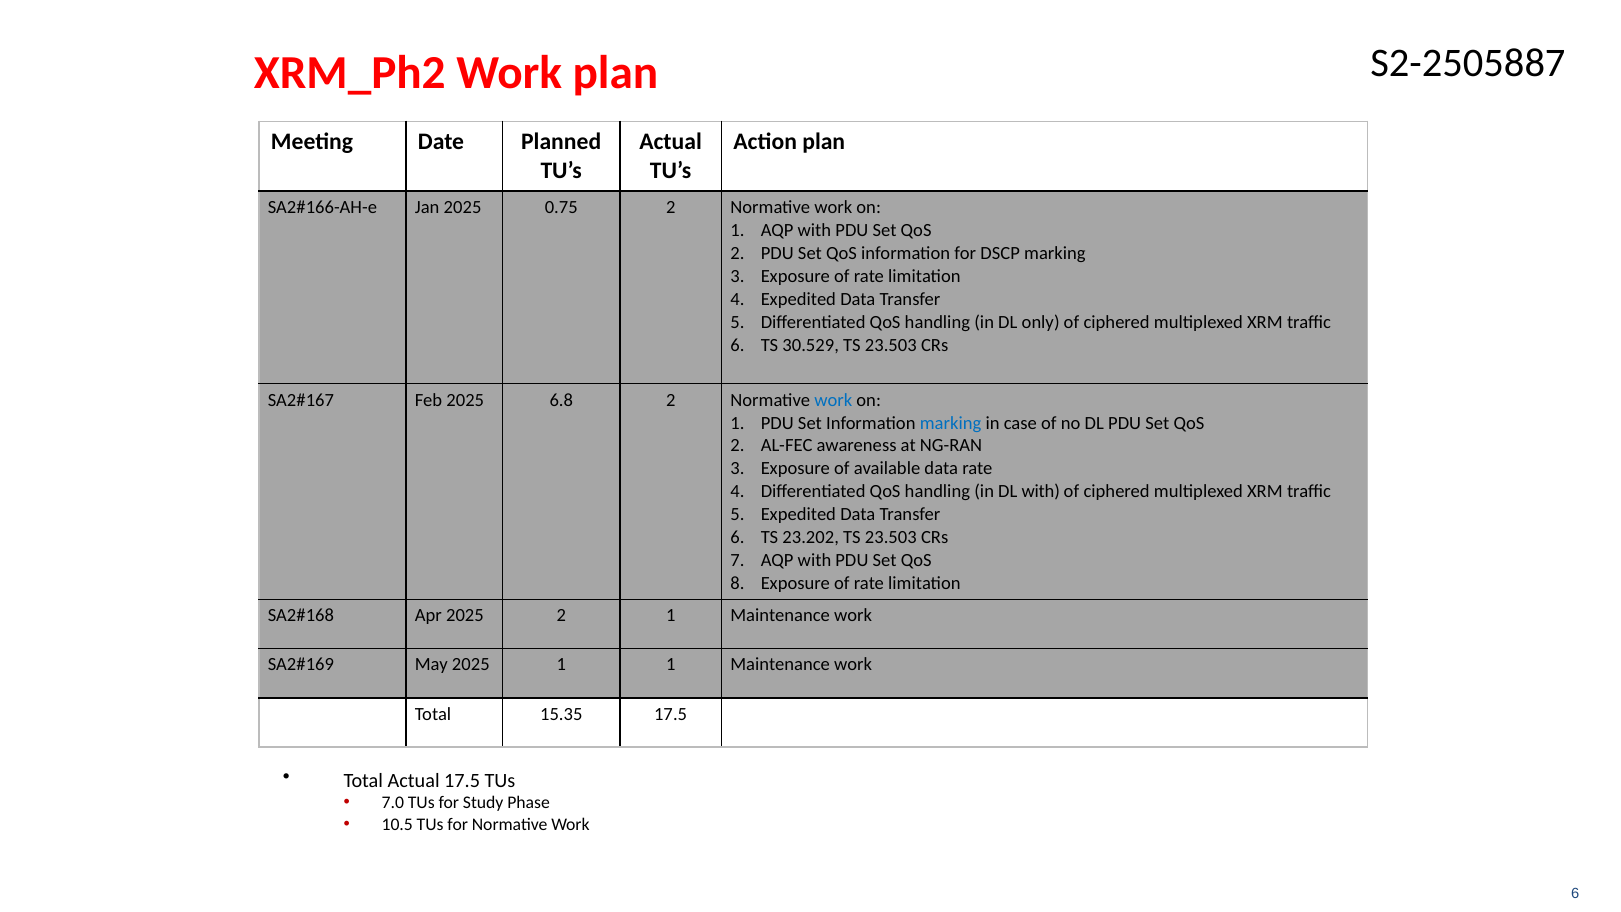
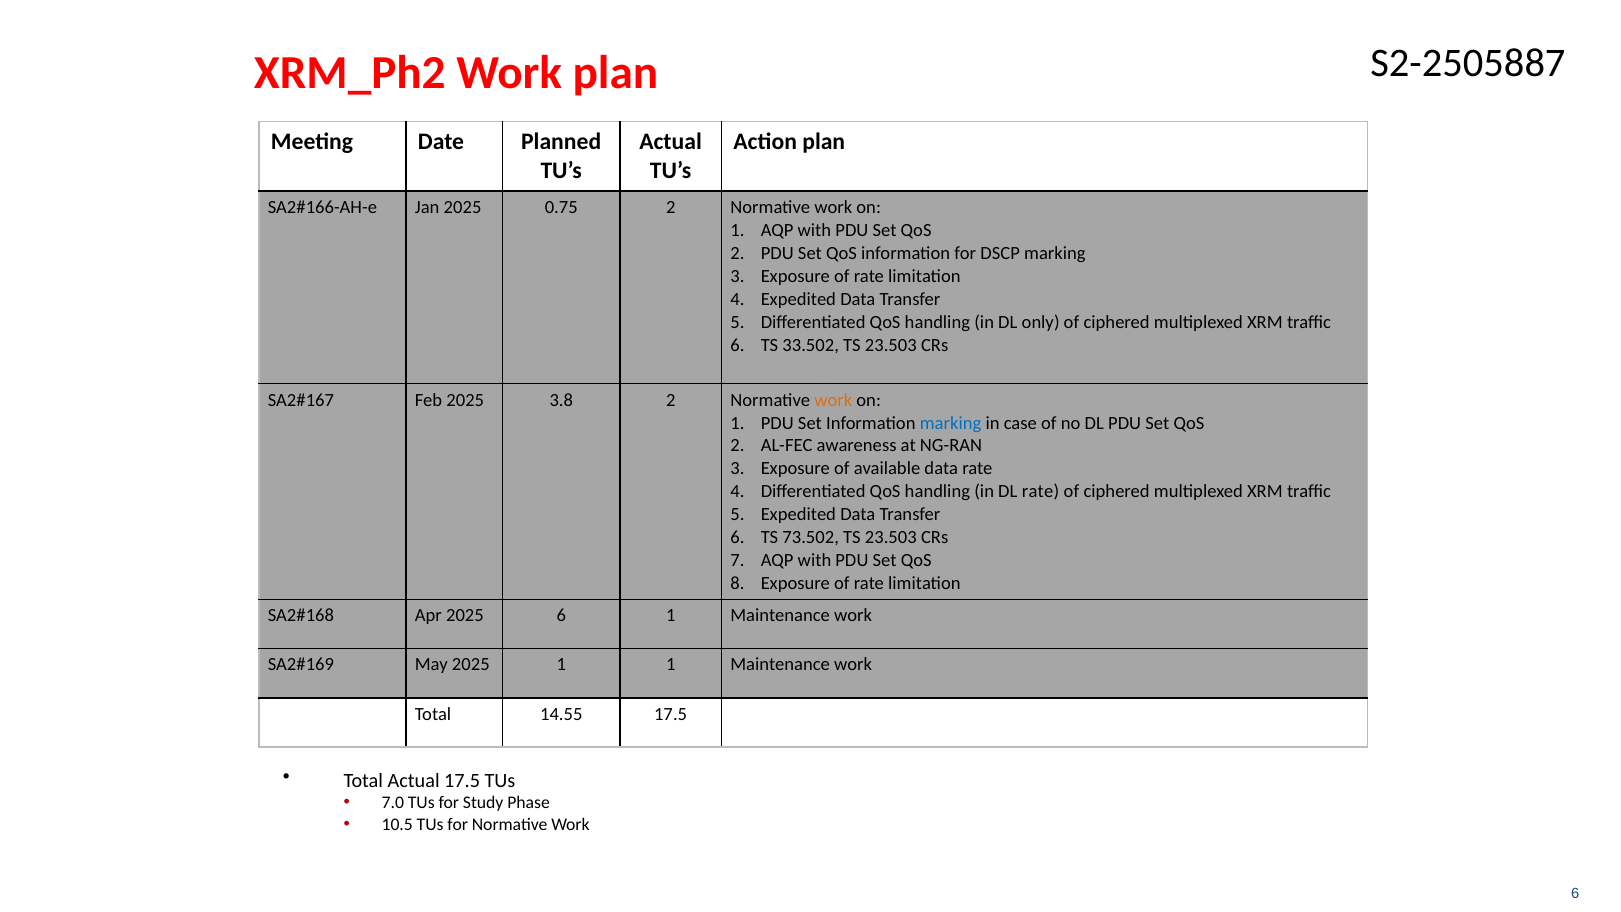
30.529: 30.529 -> 33.502 (811, 345)
6.8: 6.8 -> 3.8 (561, 400)
work colour: blue -> orange (833, 400)
DL with: with -> rate (1041, 492)
23.202: 23.202 -> 73.502 (811, 537)
2025 2: 2 -> 6 (561, 615)
15.35: 15.35 -> 14.55 (561, 714)
